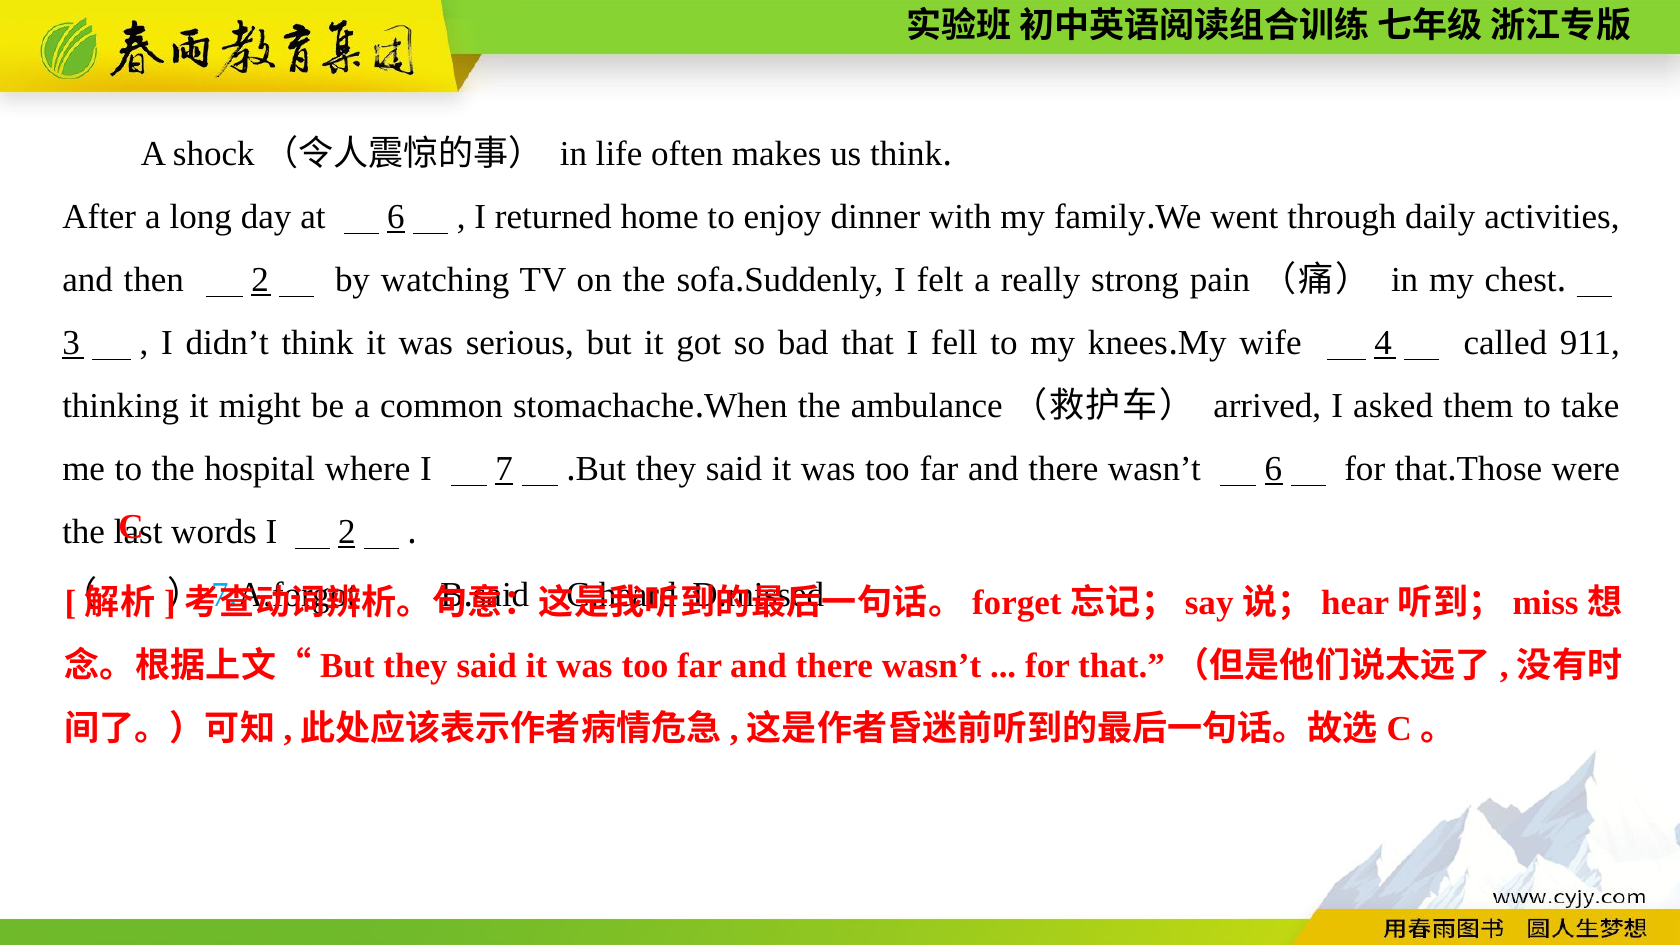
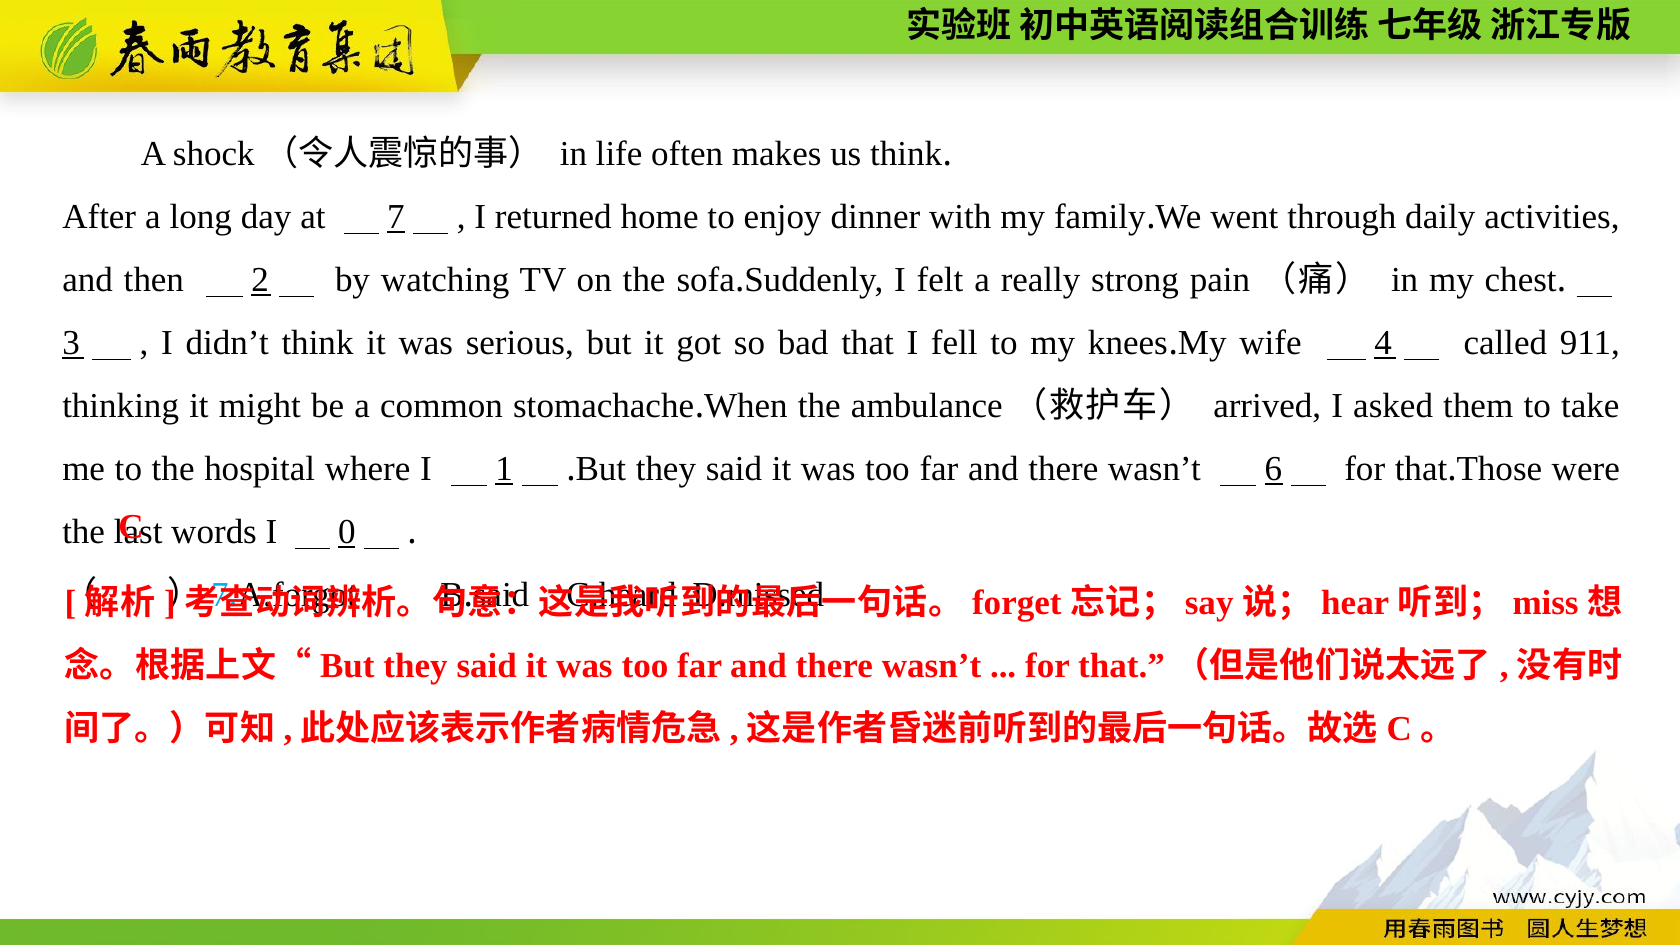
at 6: 6 -> 7 (396, 217)
7: 7 -> 1 (504, 469)
I 2: 2 -> 0 (347, 532)
